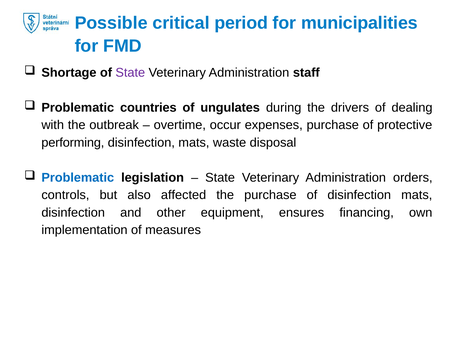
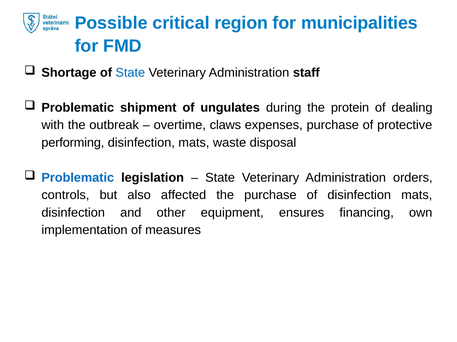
period: period -> region (241, 23)
State colour: purple -> blue (130, 73)
countries: countries -> shipment (148, 108)
drivers: drivers -> protein (350, 108)
occur: occur -> claws (225, 125)
